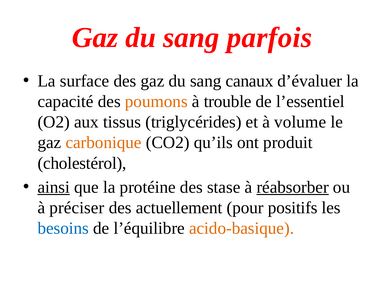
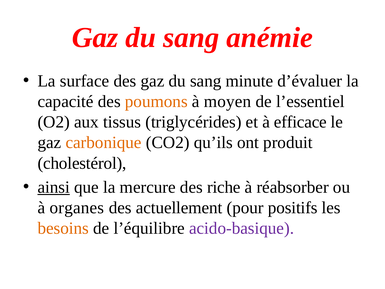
parfois: parfois -> anémie (270, 38)
canaux: canaux -> minute (249, 81)
trouble: trouble -> moyen (227, 101)
volume: volume -> efficace (300, 122)
protéine: protéine -> mercure (148, 187)
stase: stase -> riche (224, 187)
réabsorber underline: present -> none (293, 187)
préciser: préciser -> organes (77, 208)
besoins colour: blue -> orange (63, 228)
acido-basique colour: orange -> purple (242, 228)
